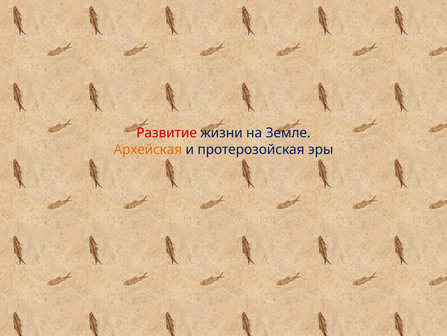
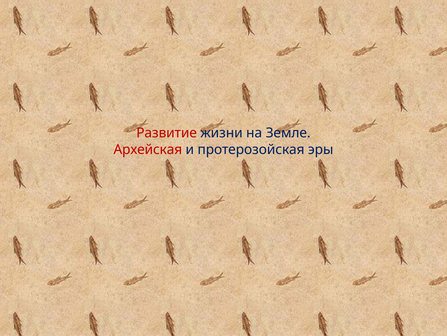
Архейская colour: orange -> red (148, 149)
